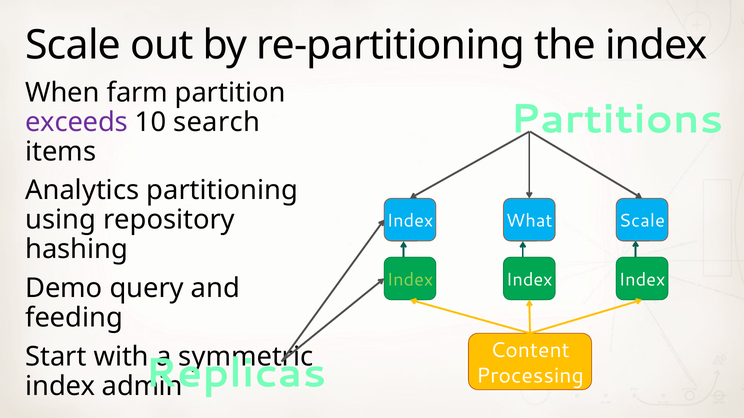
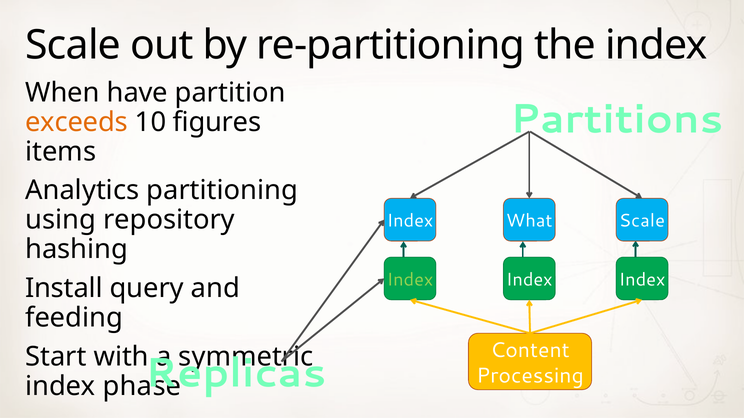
farm: farm -> have (137, 93)
exceeds colour: purple -> orange (77, 122)
search: search -> figures (217, 122)
Demo: Demo -> Install (64, 289)
admin: admin -> phase (142, 386)
